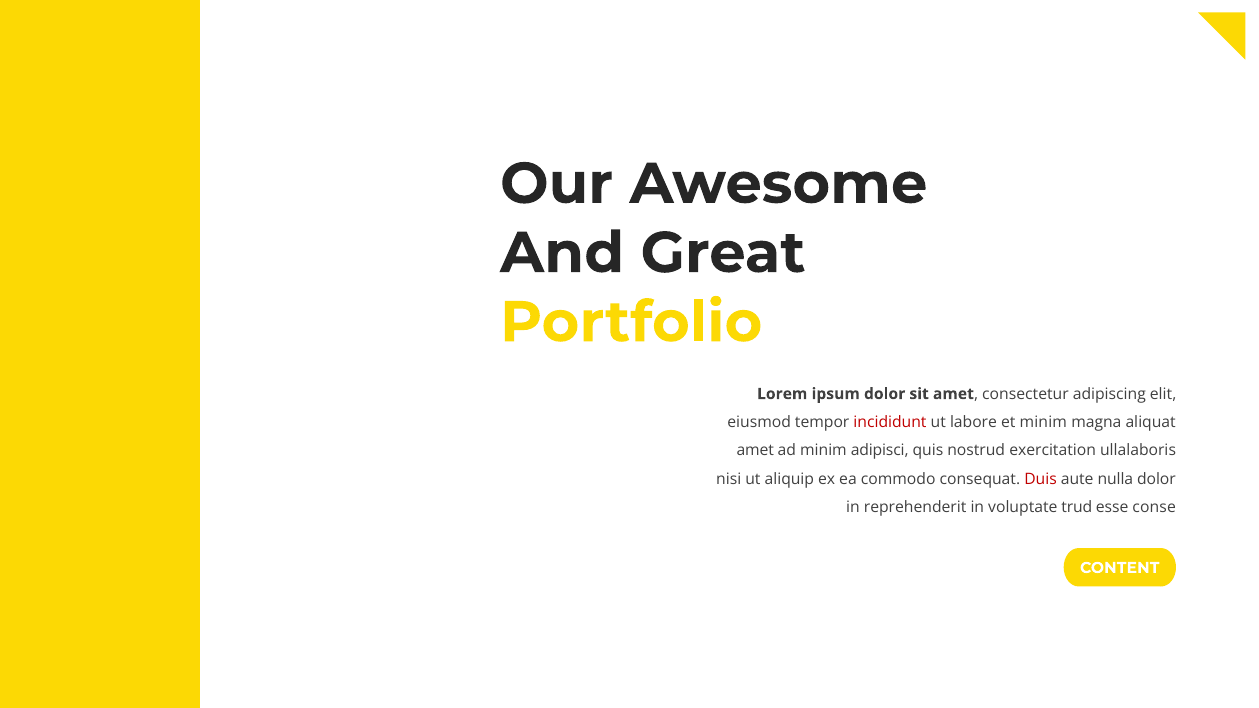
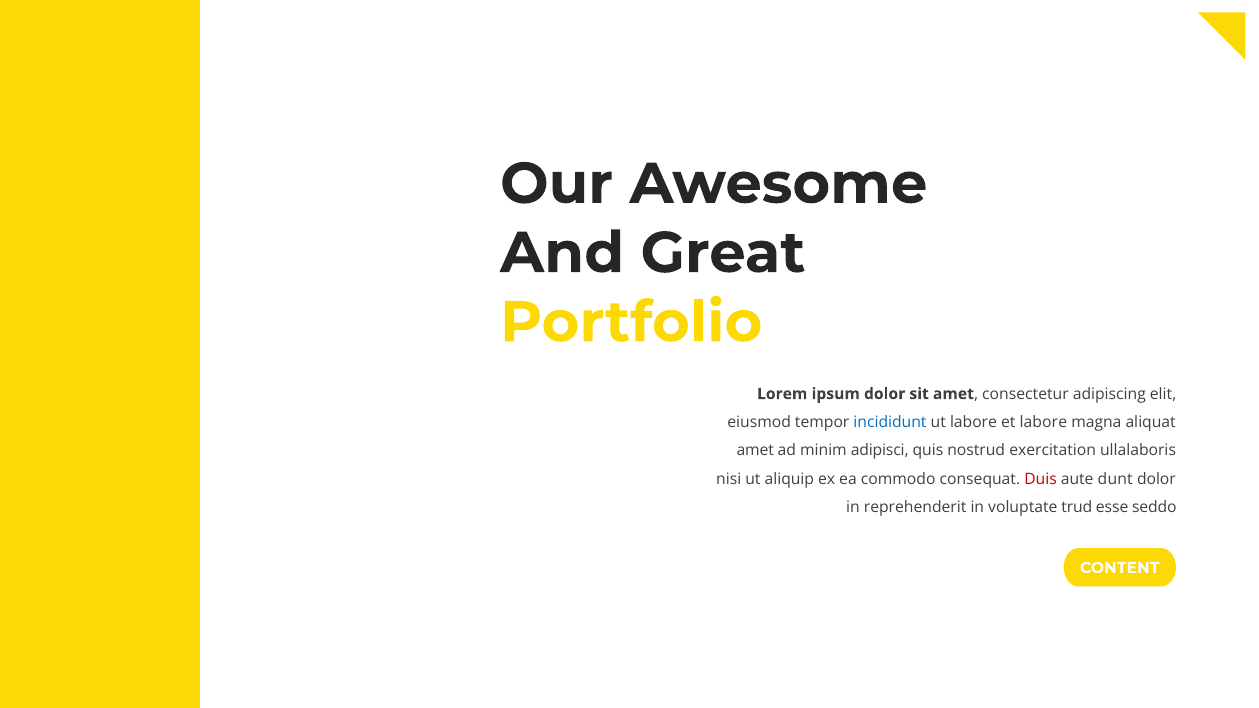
incididunt colour: red -> blue (890, 422)
et minim: minim -> labore (1043, 422)
nulla: nulla -> dunt (1115, 479)
conse: conse -> seddo (1154, 507)
